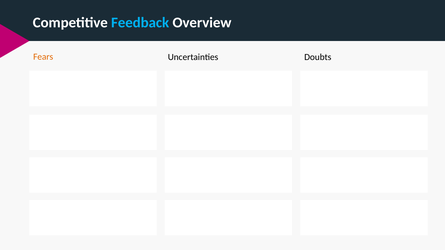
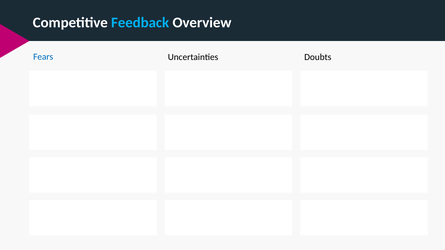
Fears colour: orange -> blue (43, 57)
